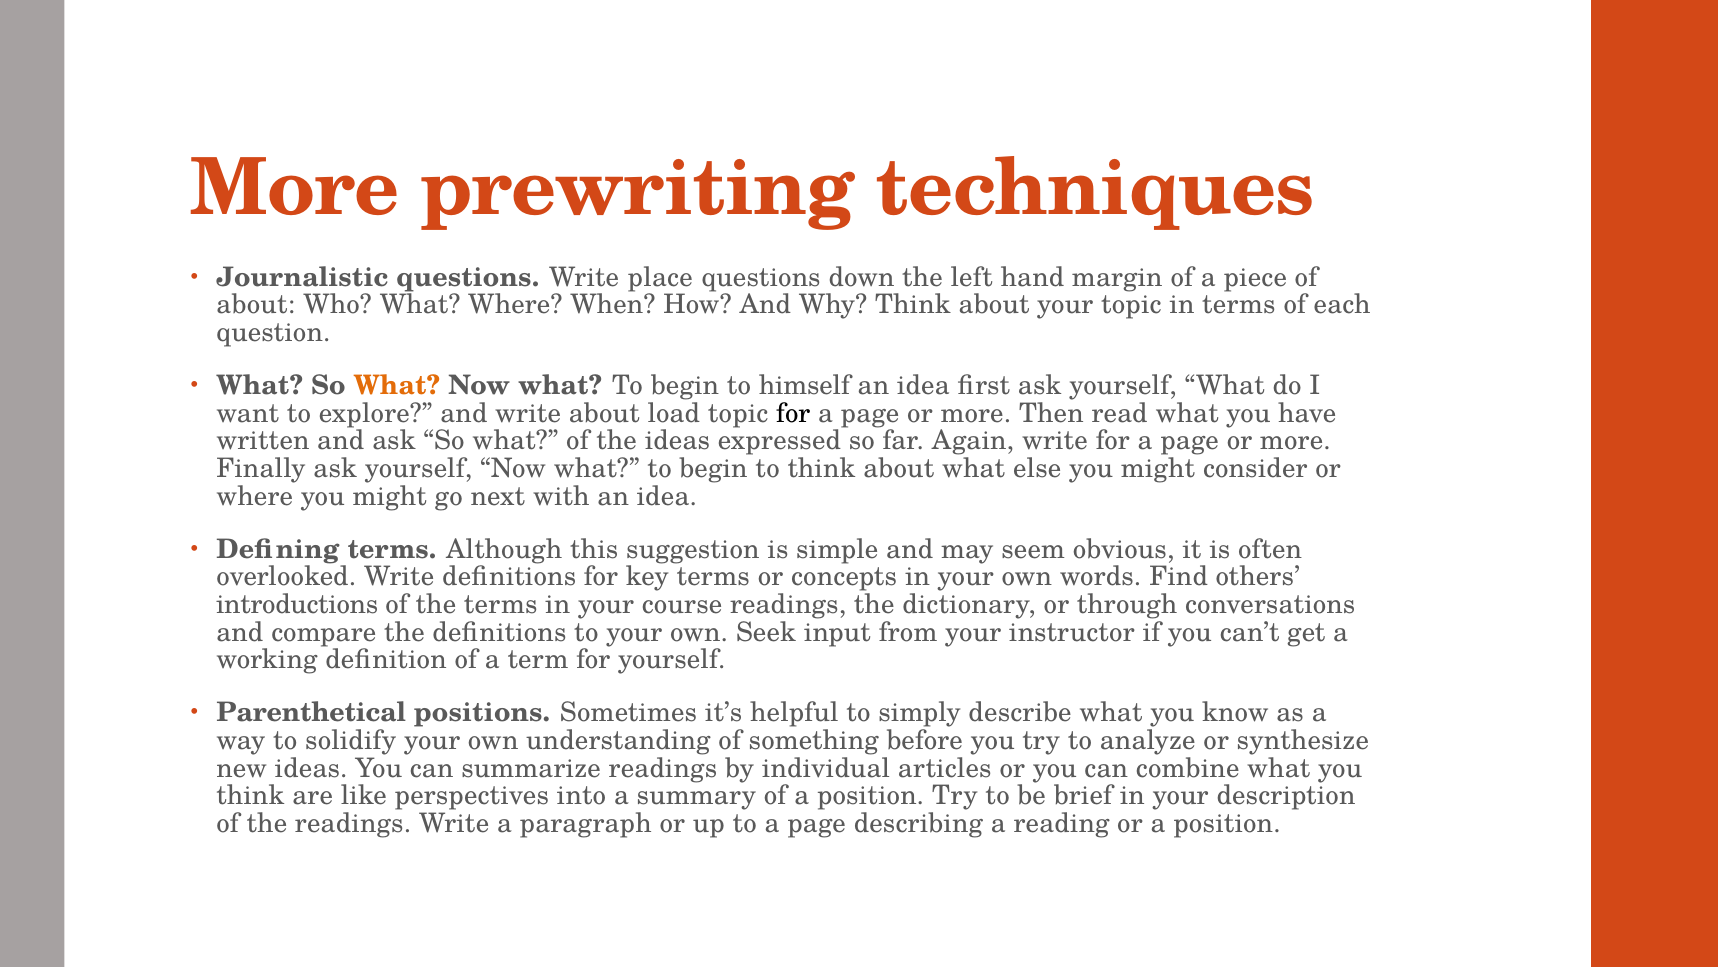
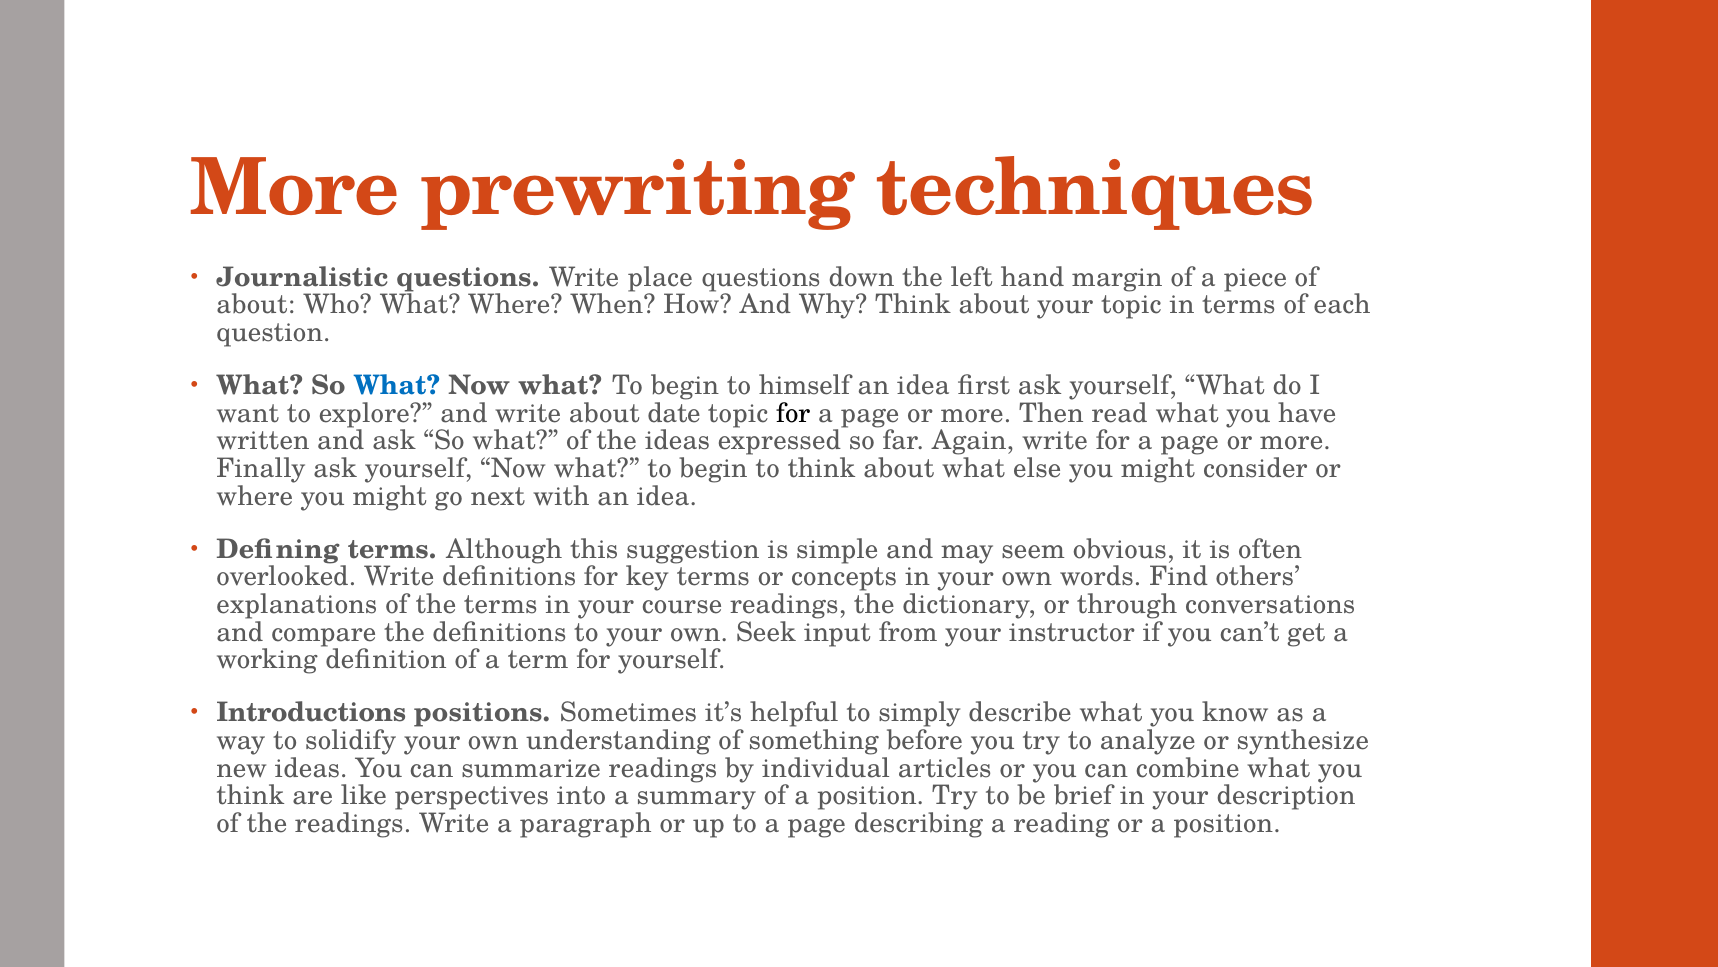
What colour: orange -> blue (397, 386)
load: load -> date (674, 413)
introductions: introductions -> explanations (297, 604)
Parenthetical: Parenthetical -> Introductions (311, 713)
